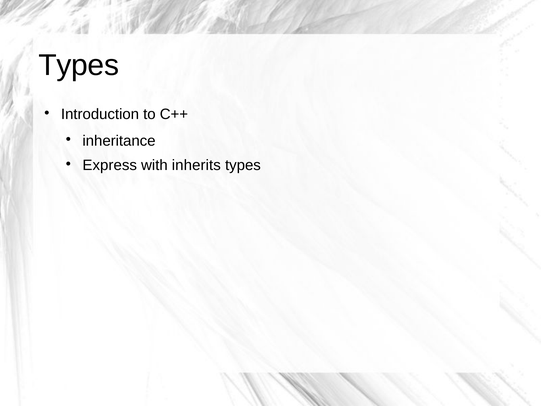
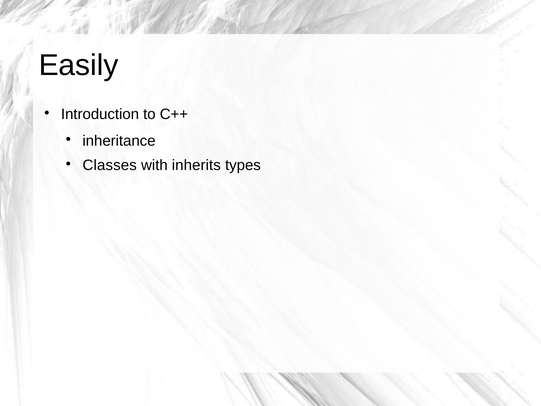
Types: Types -> Easily (79, 65)
Express: Express -> Classes (110, 165)
